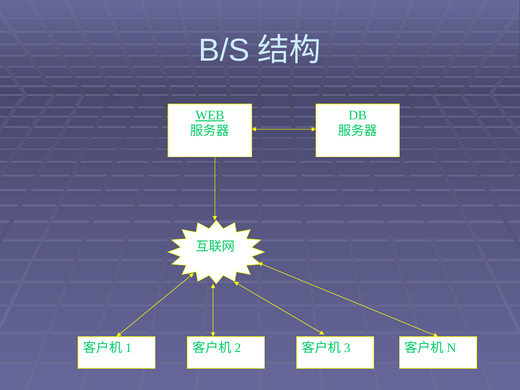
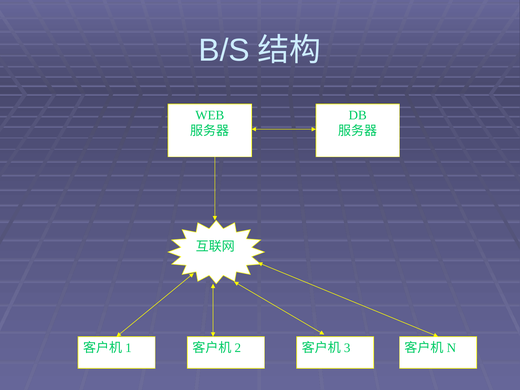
WEB underline: present -> none (210, 115)
